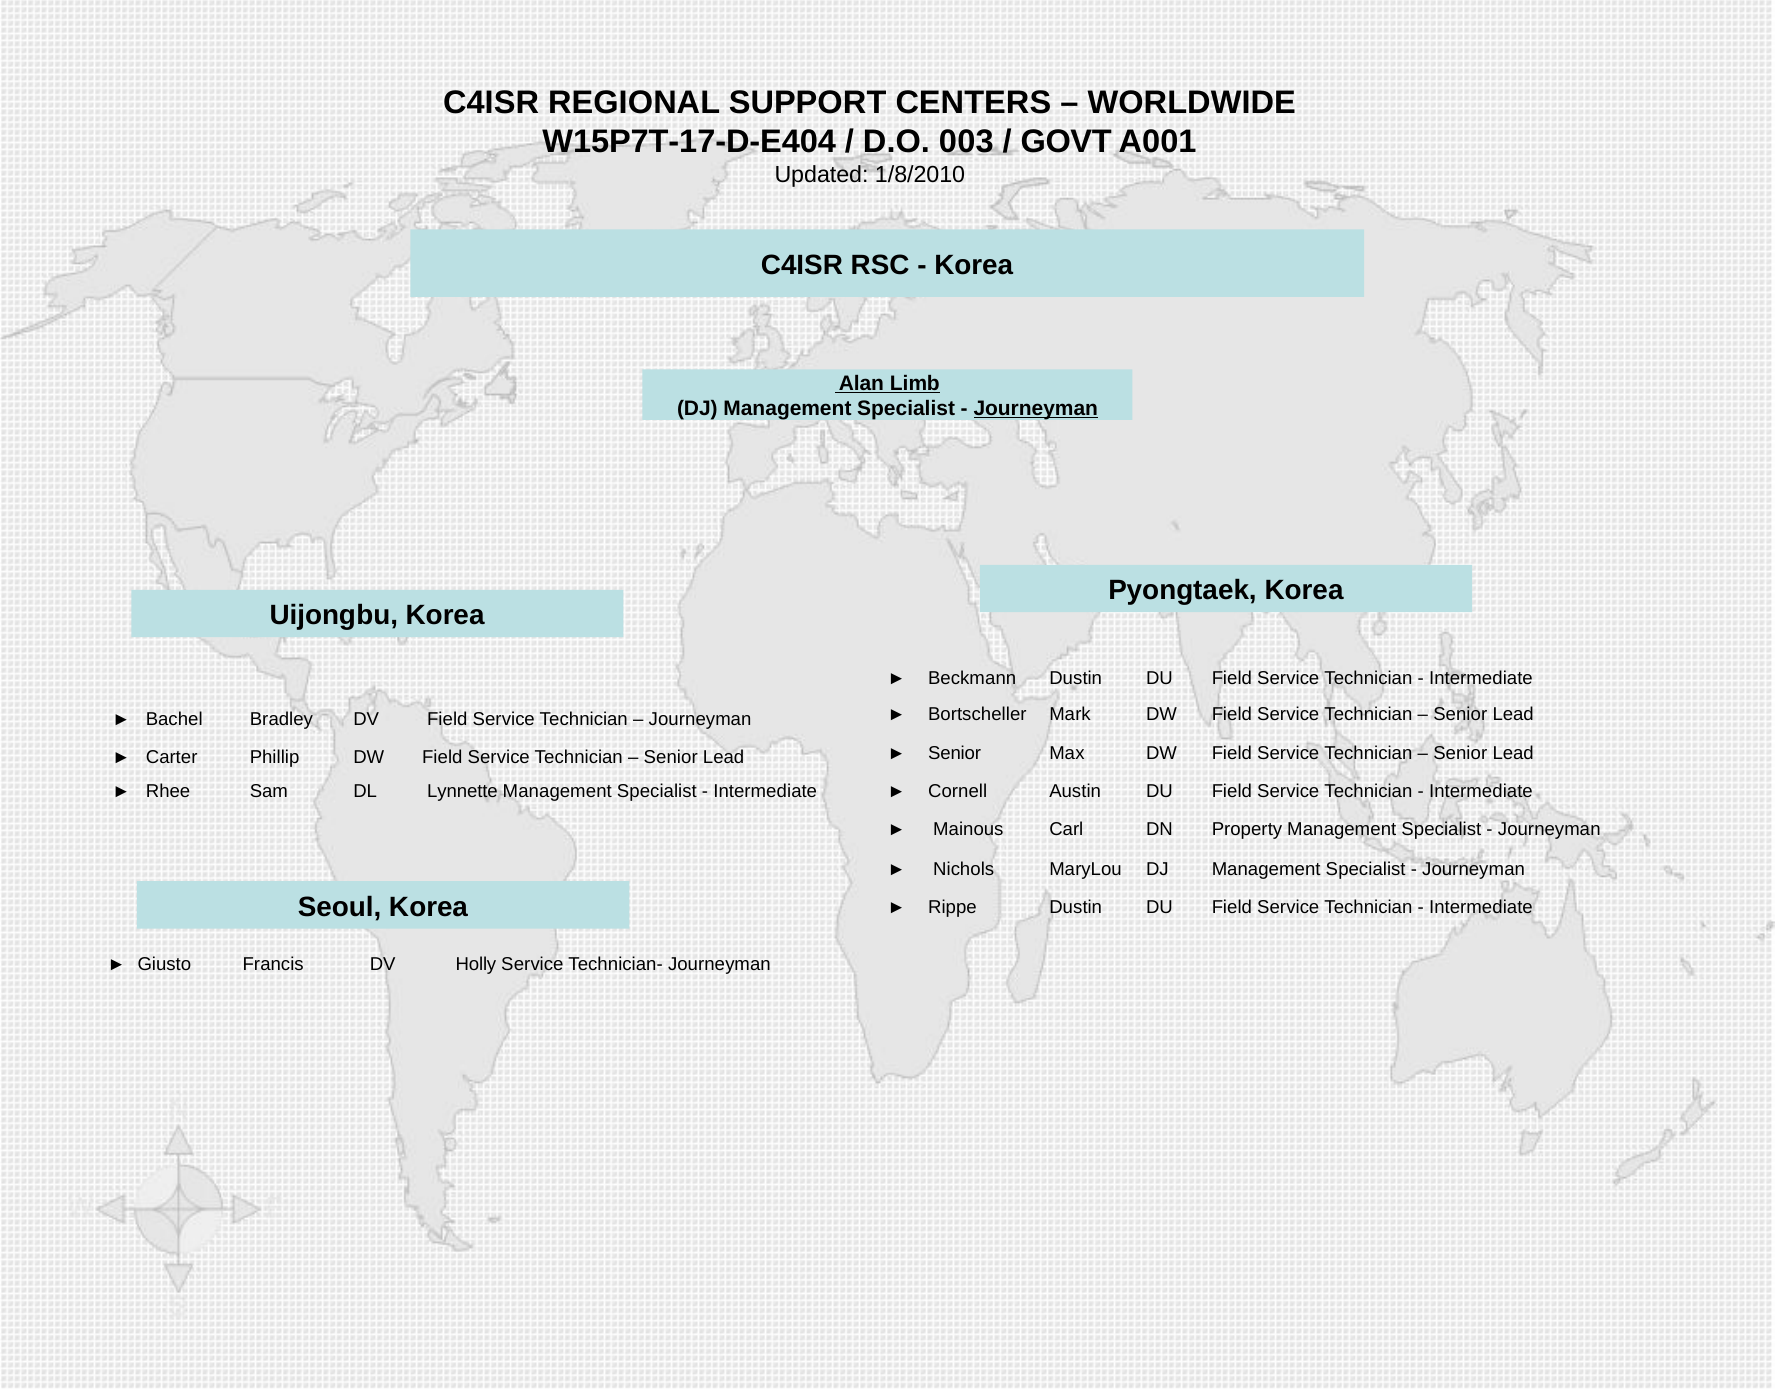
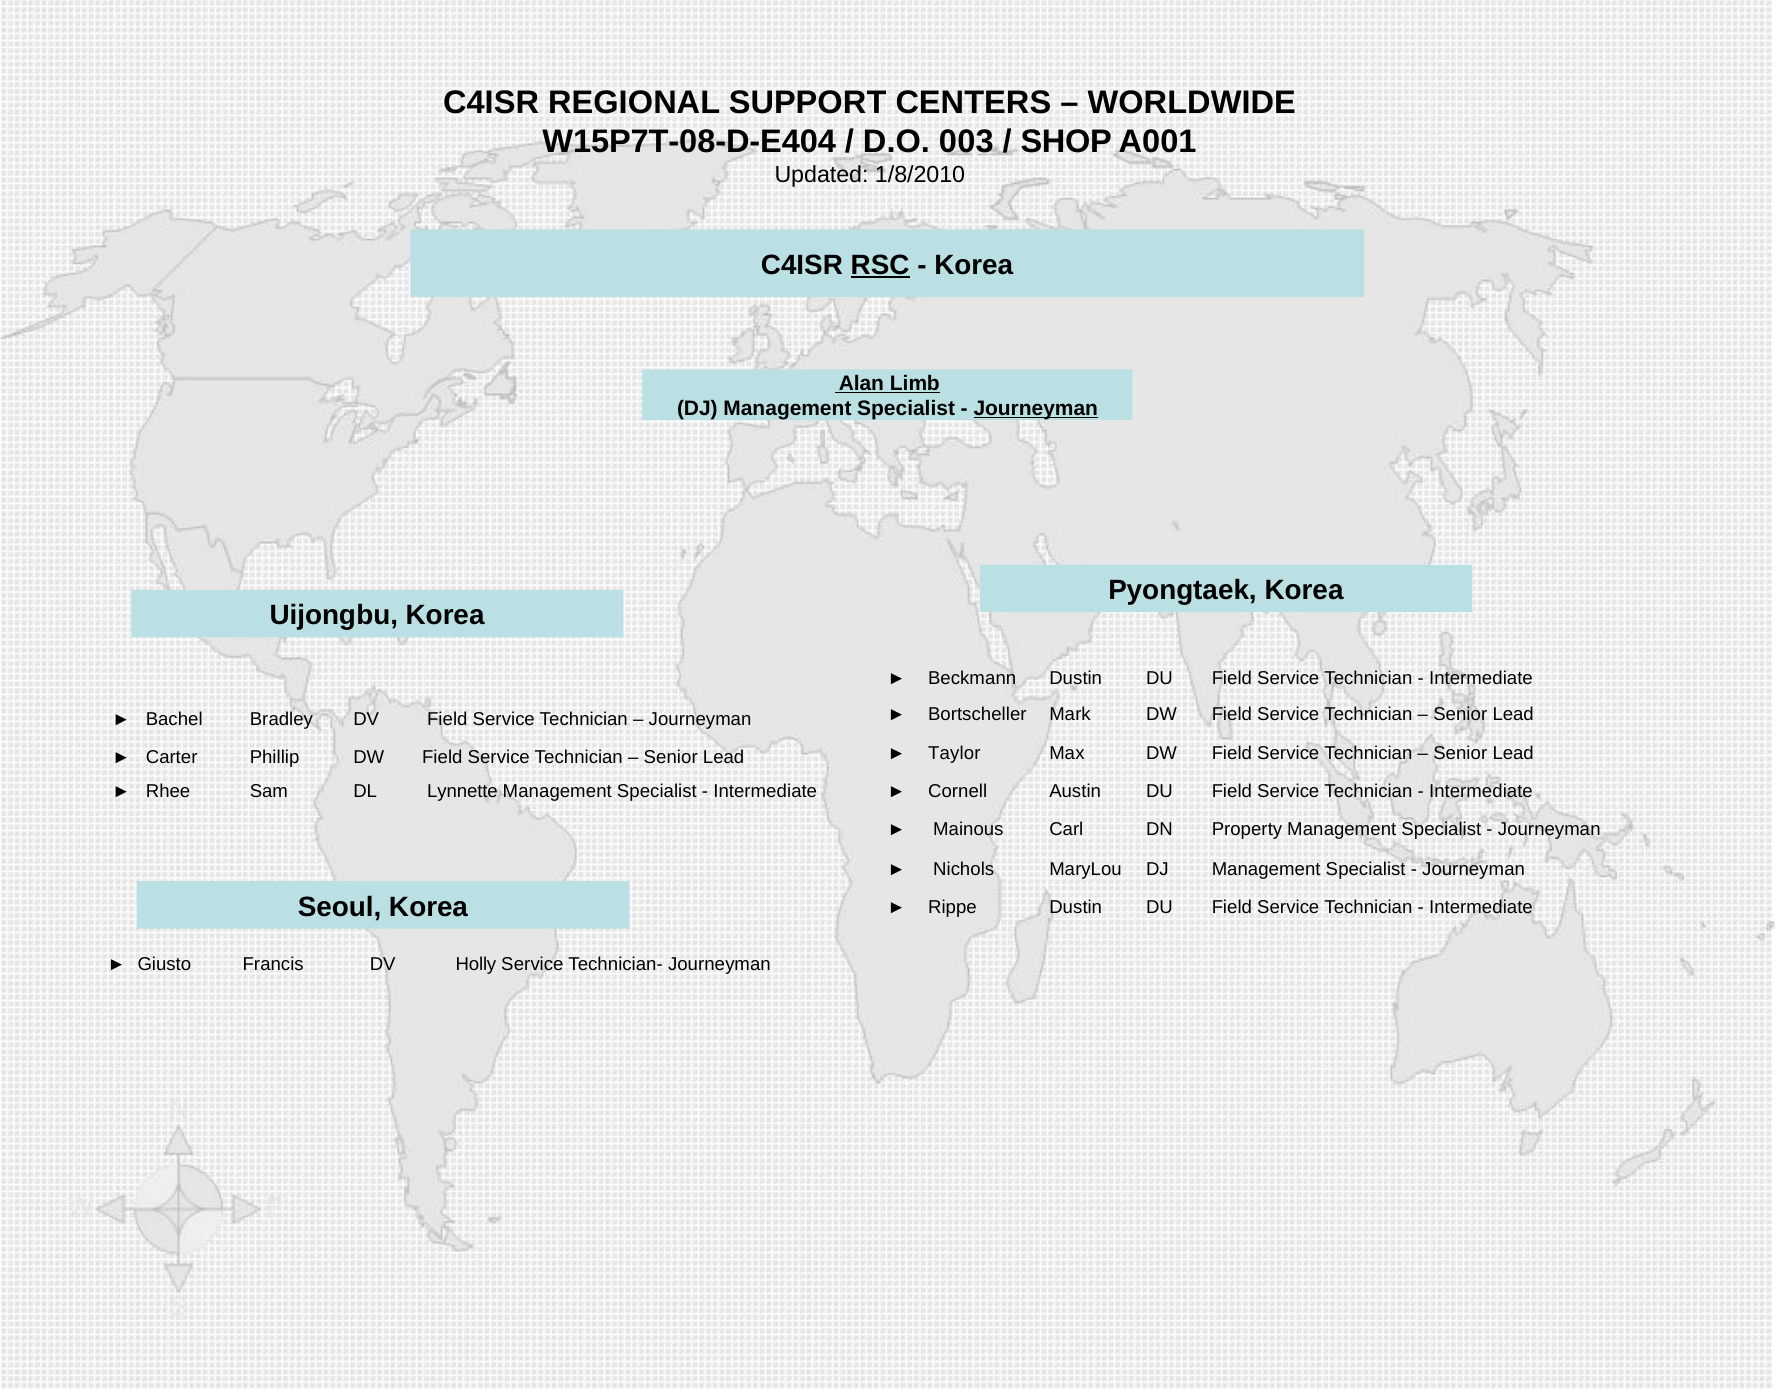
W15P7T-17-D-E404: W15P7T-17-D-E404 -> W15P7T-08-D-E404 (689, 142)
GOVT: GOVT -> SHOP (1066, 142)
RSC underline: none -> present (880, 265)
Senior: Senior -> Taylor (954, 753)
